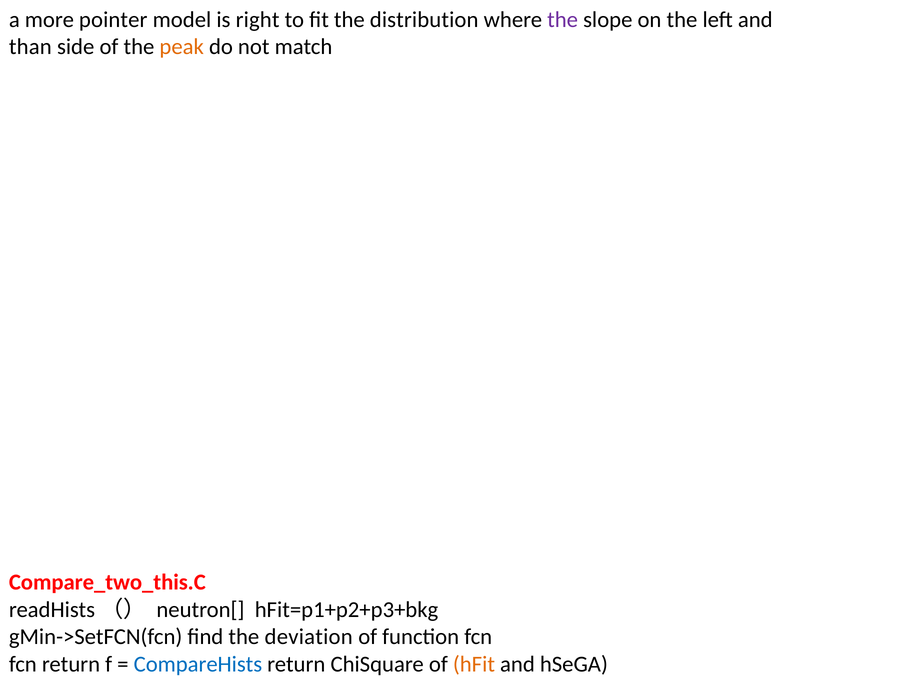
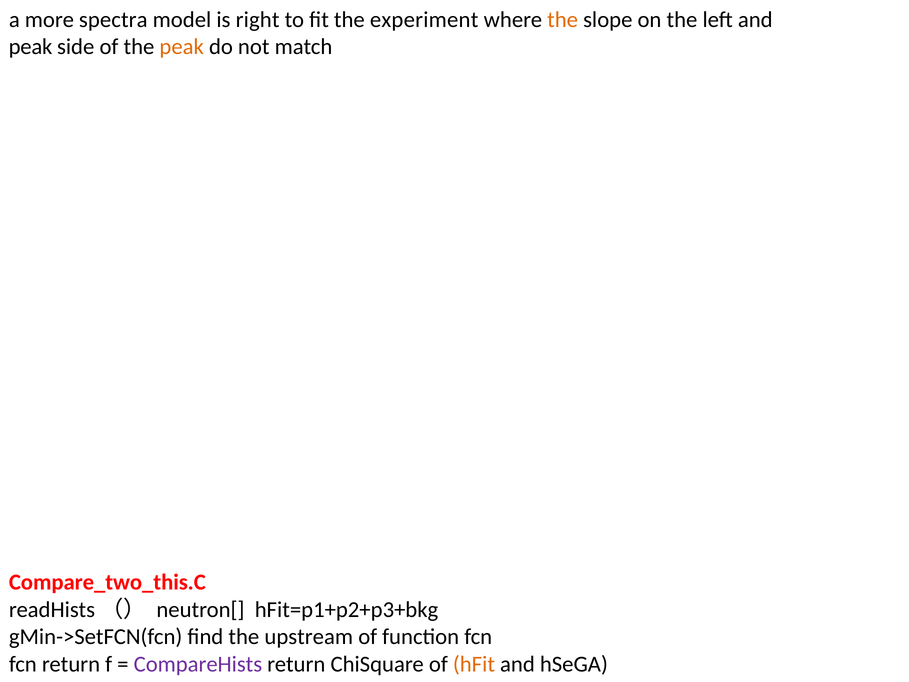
pointer: pointer -> spectra (113, 20)
distribution: distribution -> experiment (424, 20)
the colour: purple -> orange (563, 20)
than: than -> peak (31, 47)
deviation: deviation -> upstream (309, 637)
CompareHists colour: blue -> purple (198, 664)
